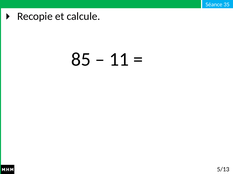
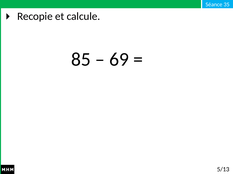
11: 11 -> 69 (119, 60)
